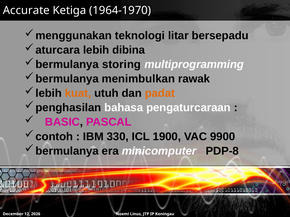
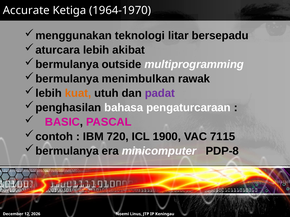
dibina: dibina -> akibat (129, 50)
storing: storing -> outside (122, 65)
padat colour: orange -> purple (160, 93)
330: 330 -> 720 (118, 137)
9900: 9900 -> 7115 (223, 137)
